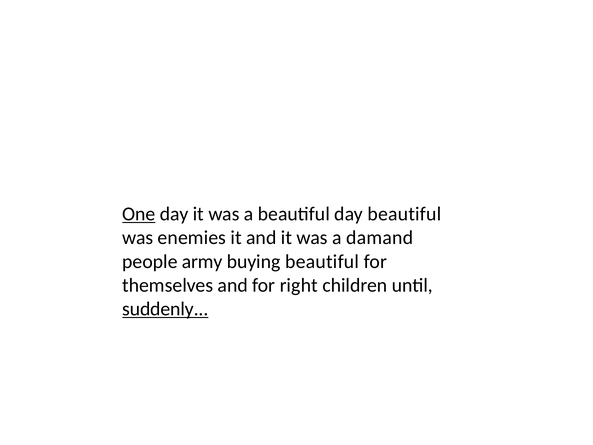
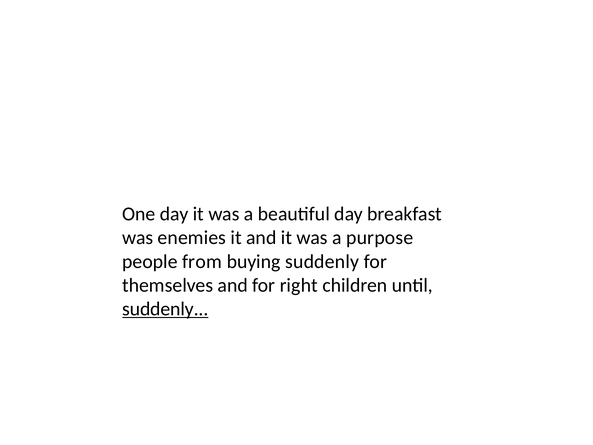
One underline: present -> none (139, 214)
day beautiful: beautiful -> breakfast (405, 214)
damand: damand -> purpose (380, 238)
army: army -> from (202, 261)
buying beautiful: beautiful -> suddenly (322, 261)
